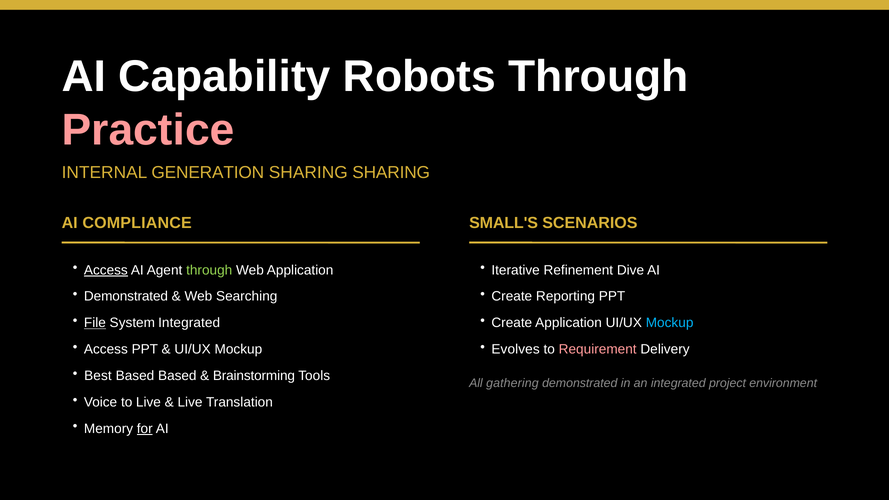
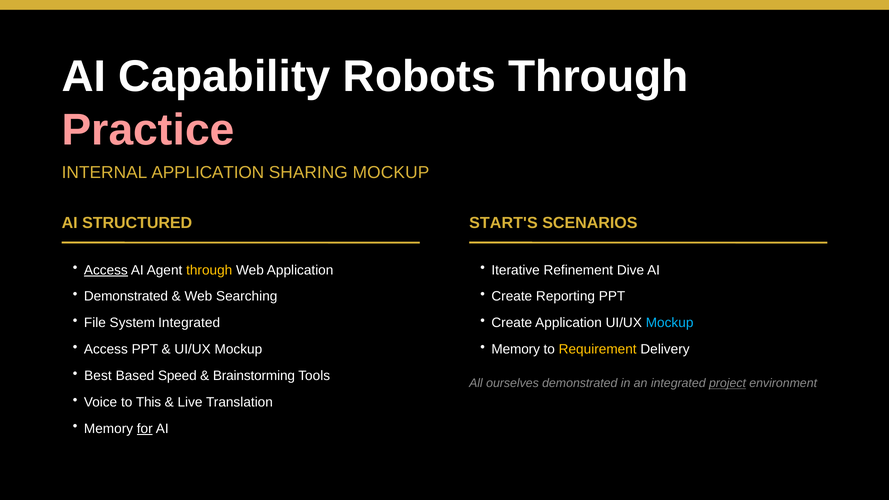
INTERNAL GENERATION: GENERATION -> APPLICATION (208, 173)
SHARING SHARING: SHARING -> MOCKUP (391, 173)
COMPLIANCE: COMPLIANCE -> STRUCTURED (137, 223)
SMALL'S: SMALL'S -> START'S (503, 223)
through colour: light green -> yellow (209, 270)
File underline: present -> none (95, 323)
Evolves: Evolves -> Memory (516, 349)
Requirement colour: pink -> yellow (598, 349)
Based Based: Based -> Speed (177, 376)
gathering: gathering -> ourselves (513, 383)
project underline: none -> present (727, 383)
to Live: Live -> This (149, 402)
